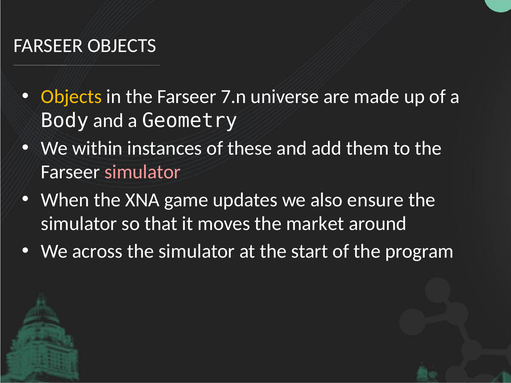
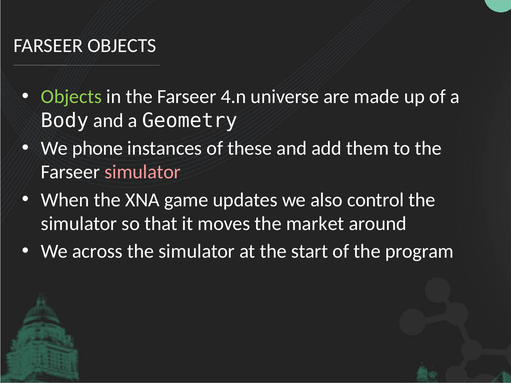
Objects colour: yellow -> light green (71, 97)
7.n: 7.n -> 4.n (233, 97)
within: within -> phone (98, 148)
ensure: ensure -> control (376, 200)
